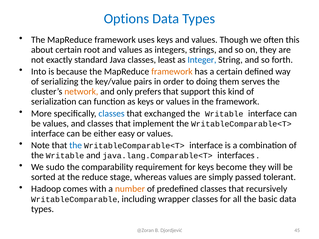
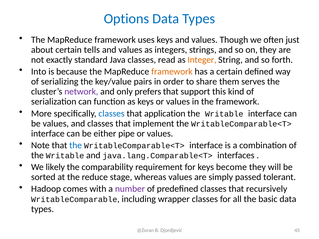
often this: this -> just (293, 40)
root: root -> tells (92, 50)
least: least -> read (167, 60)
Integer colour: blue -> orange (202, 60)
doing: doing -> share (207, 82)
network colour: orange -> purple (81, 92)
exchanged: exchanged -> application (165, 114)
easy: easy -> pipe (126, 134)
sudo: sudo -> likely (55, 167)
number colour: orange -> purple (130, 189)
